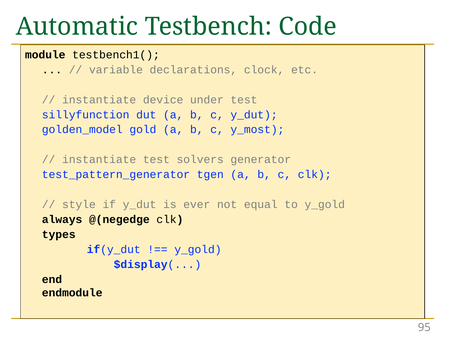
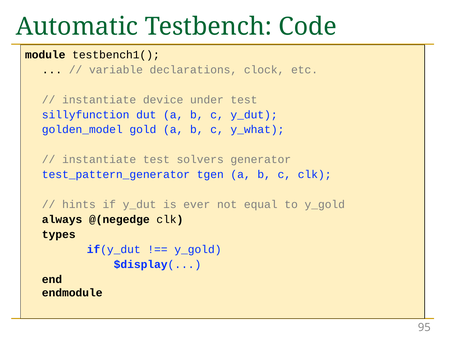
y_most: y_most -> y_what (257, 130)
style: style -> hints (79, 204)
